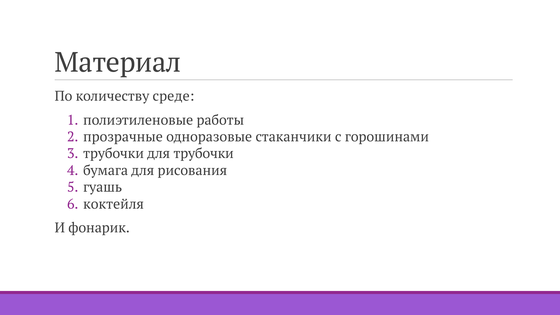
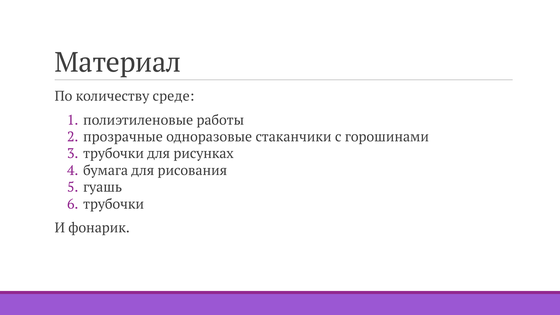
для трубочки: трубочки -> рисунках (204, 154)
коктейля: коктейля -> трубочки (114, 204)
